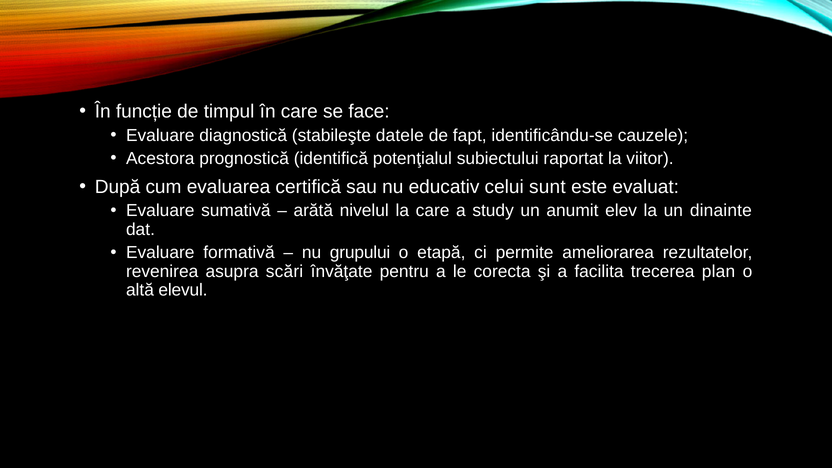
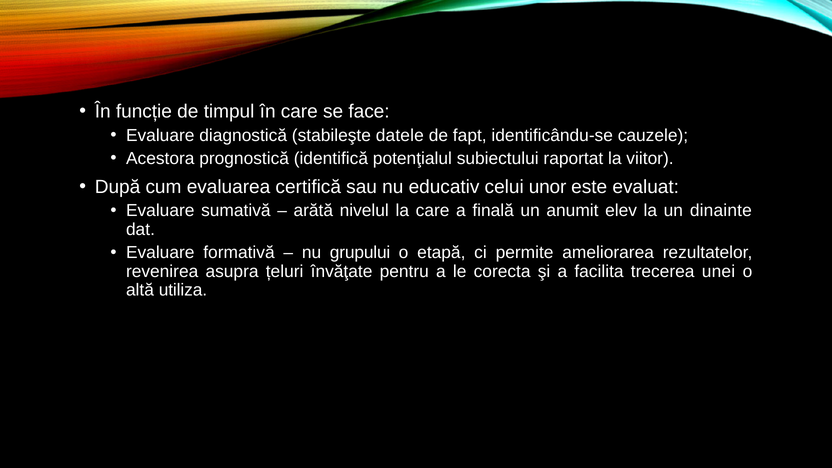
sunt: sunt -> unor (548, 187)
study: study -> finală (493, 211)
scări: scări -> țeluri (285, 271)
plan: plan -> unei (718, 271)
elevul: elevul -> utiliza (183, 290)
